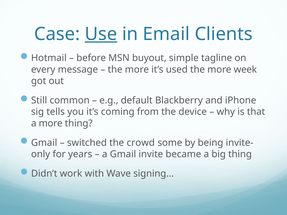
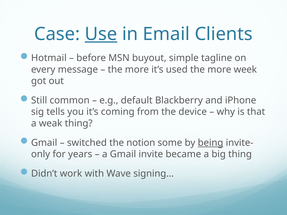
a more: more -> weak (51, 123)
crowd: crowd -> notion (141, 143)
being underline: none -> present (210, 143)
